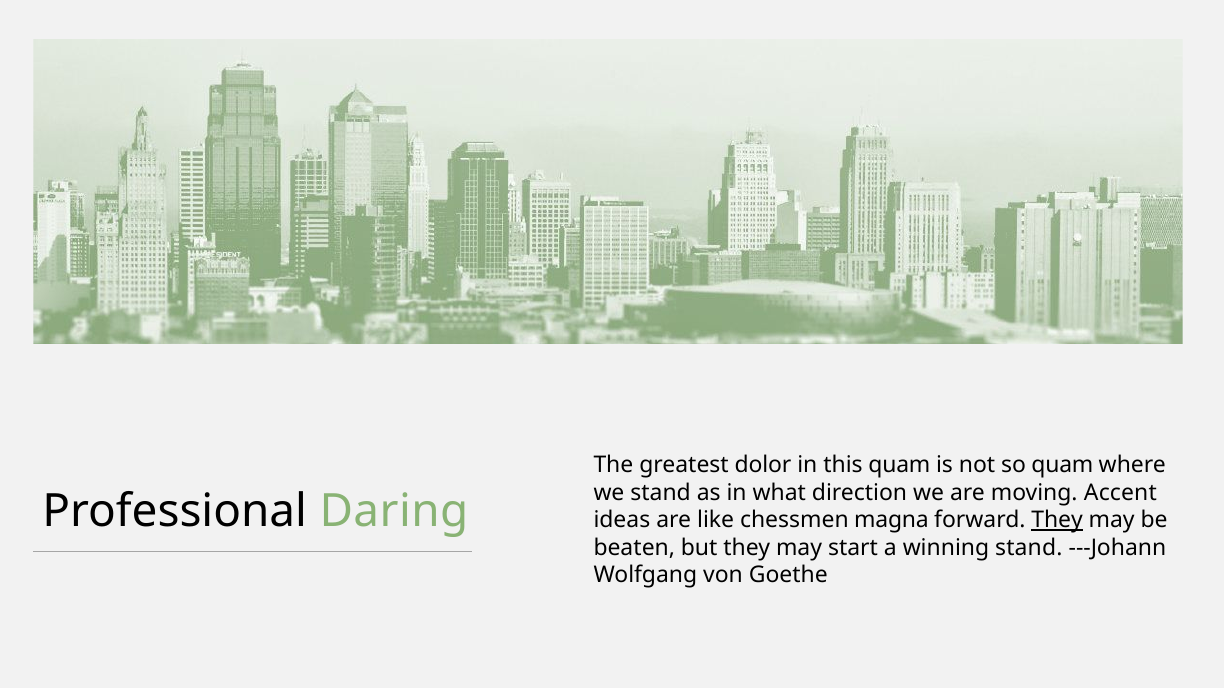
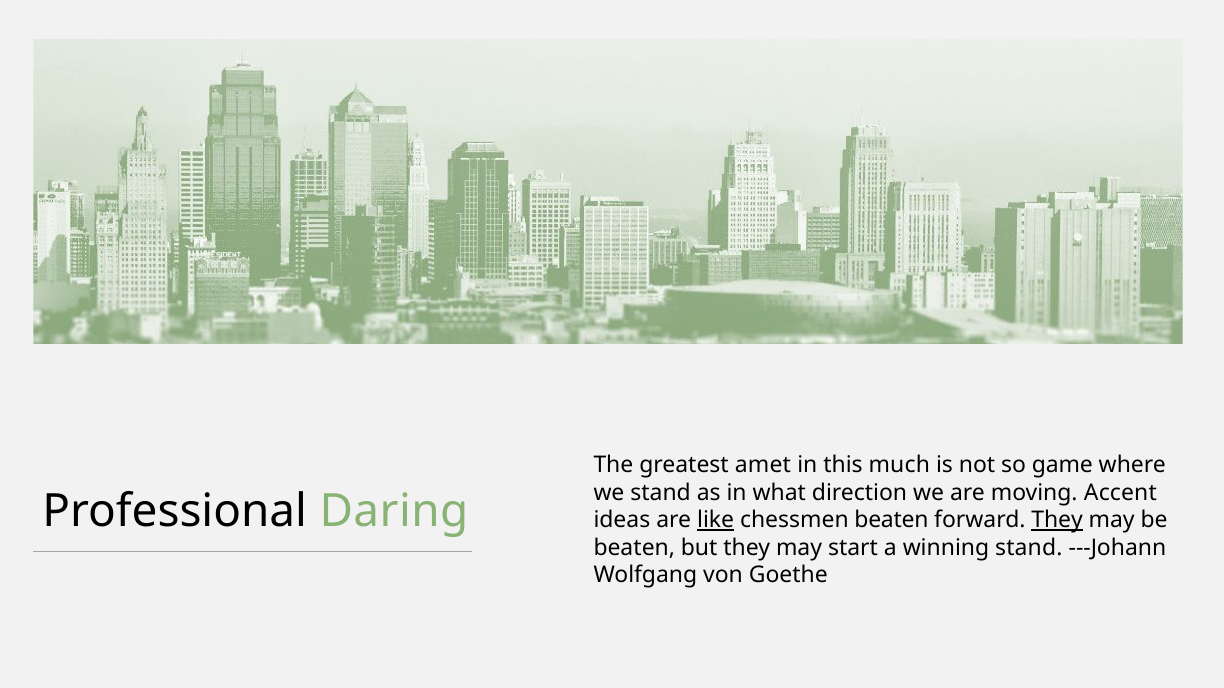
dolor: dolor -> amet (763, 465)
this quam: quam -> much (899, 465)
so quam: quam -> game (1062, 465)
like underline: none -> present (716, 520)
chessmen magna: magna -> beaten (891, 520)
